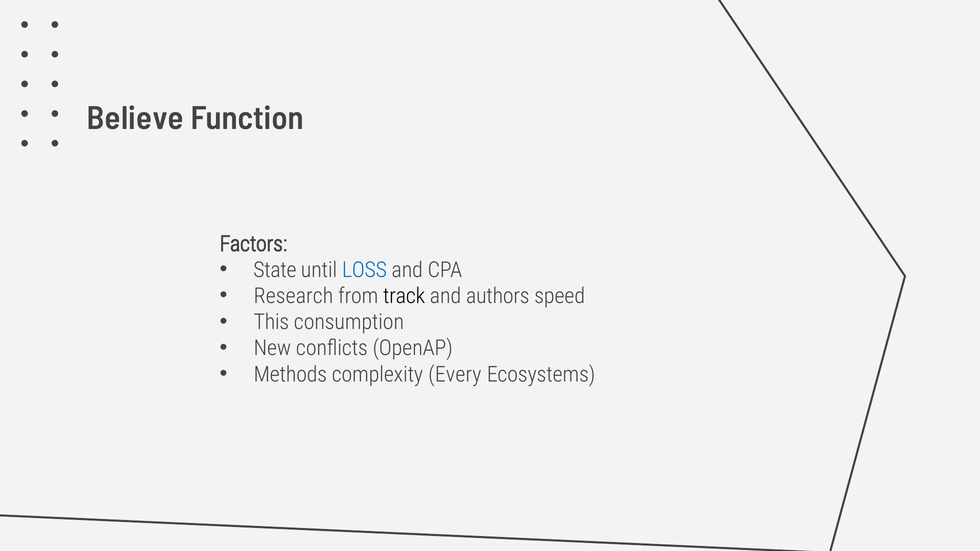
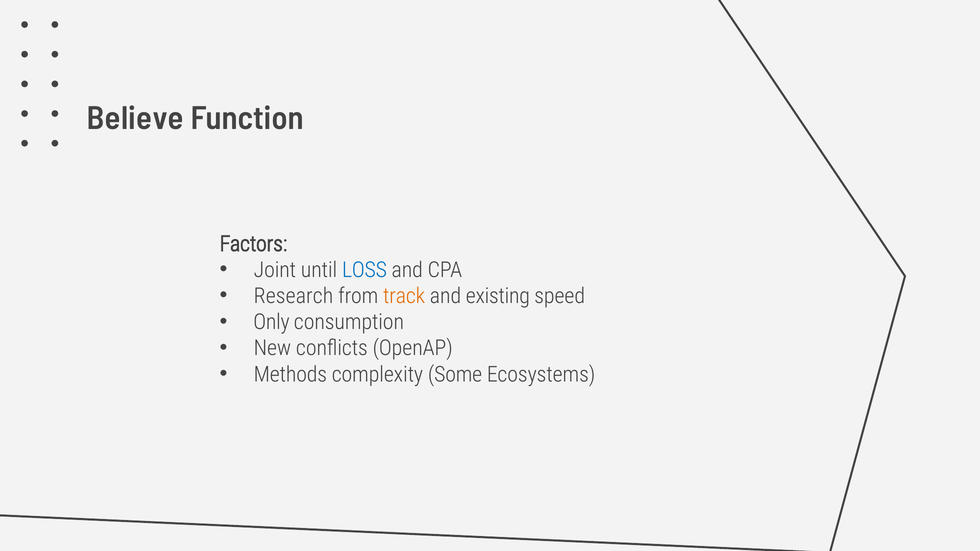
State: State -> Joint (275, 270)
track colour: black -> orange (404, 296)
authors: authors -> existing (498, 296)
This: This -> Only (271, 322)
Every: Every -> Some (455, 375)
